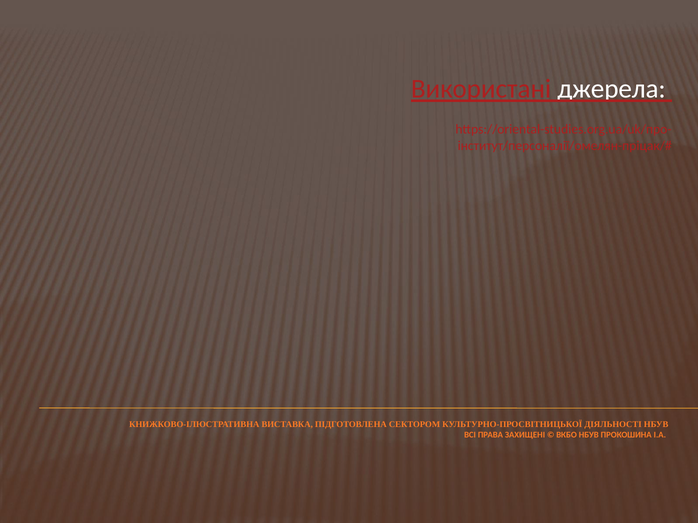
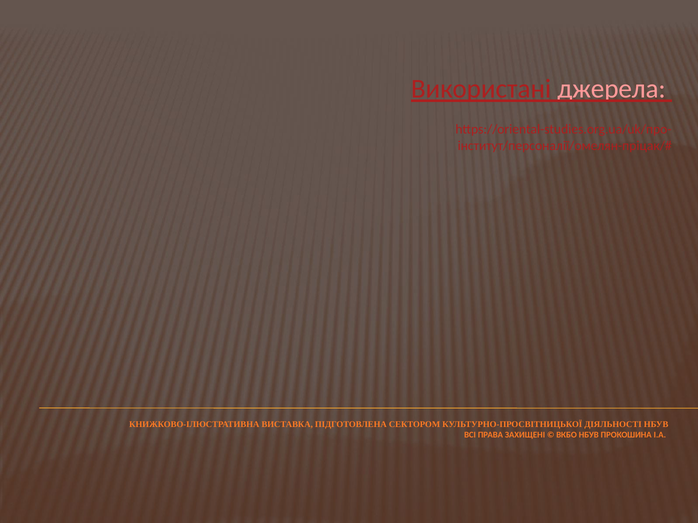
джерела colour: white -> pink (611, 89)
